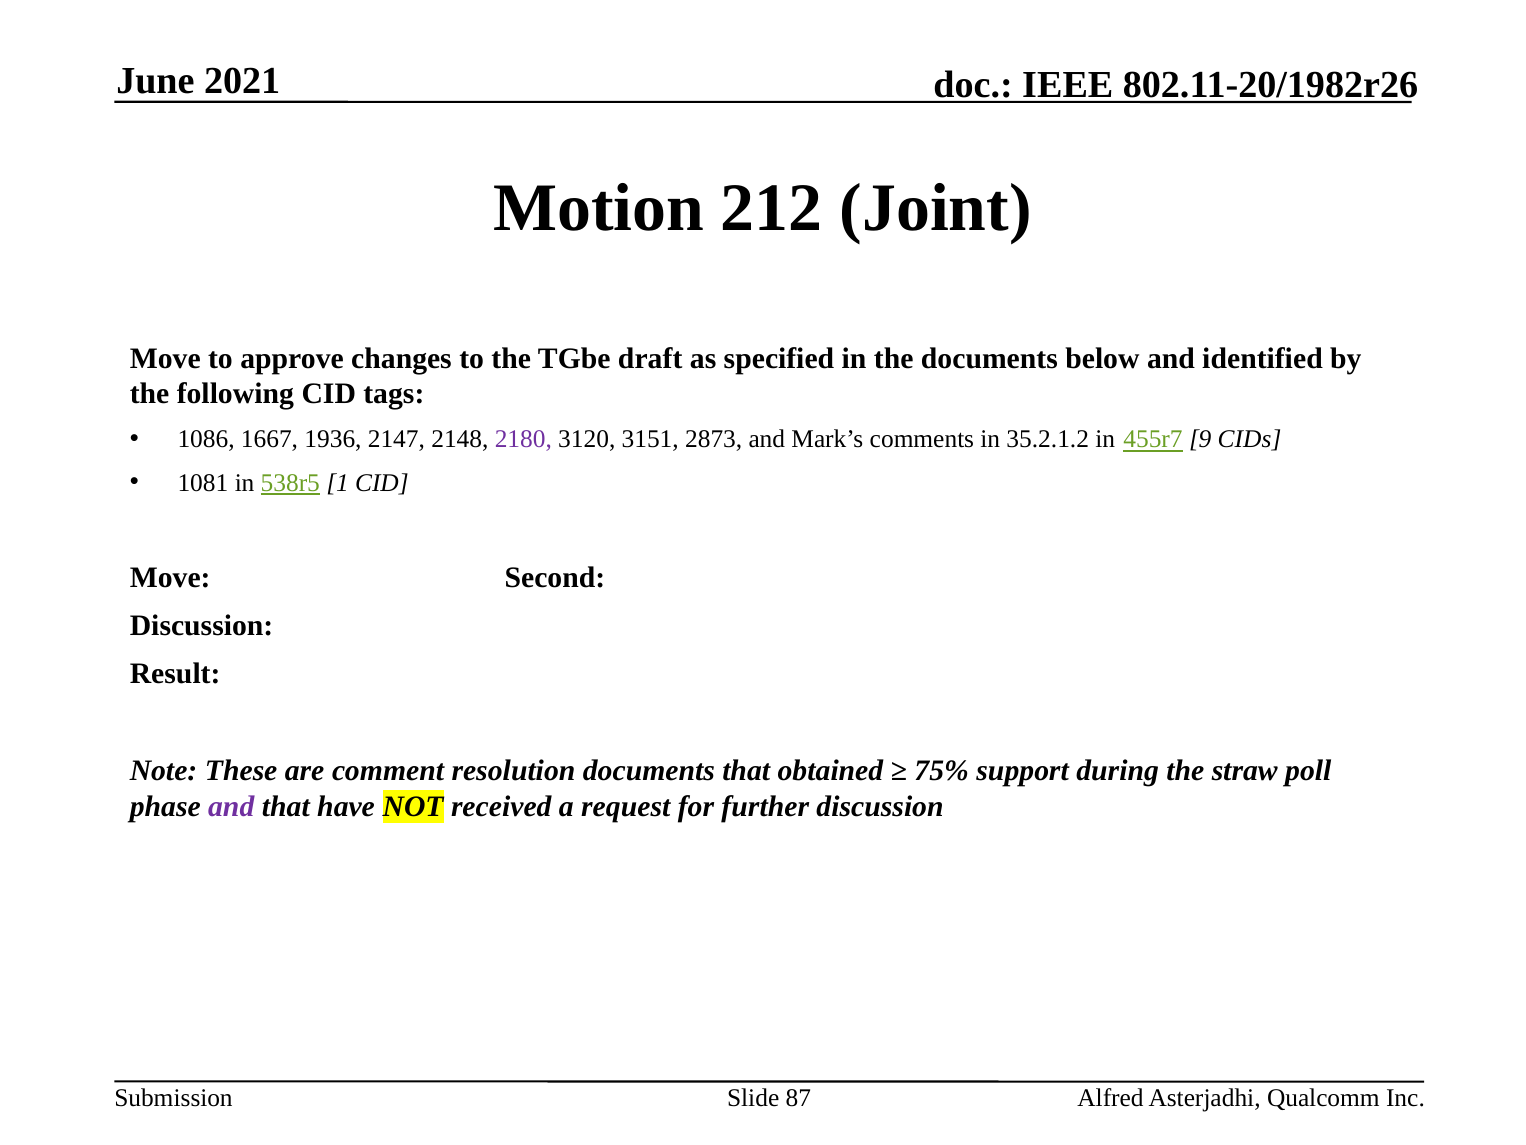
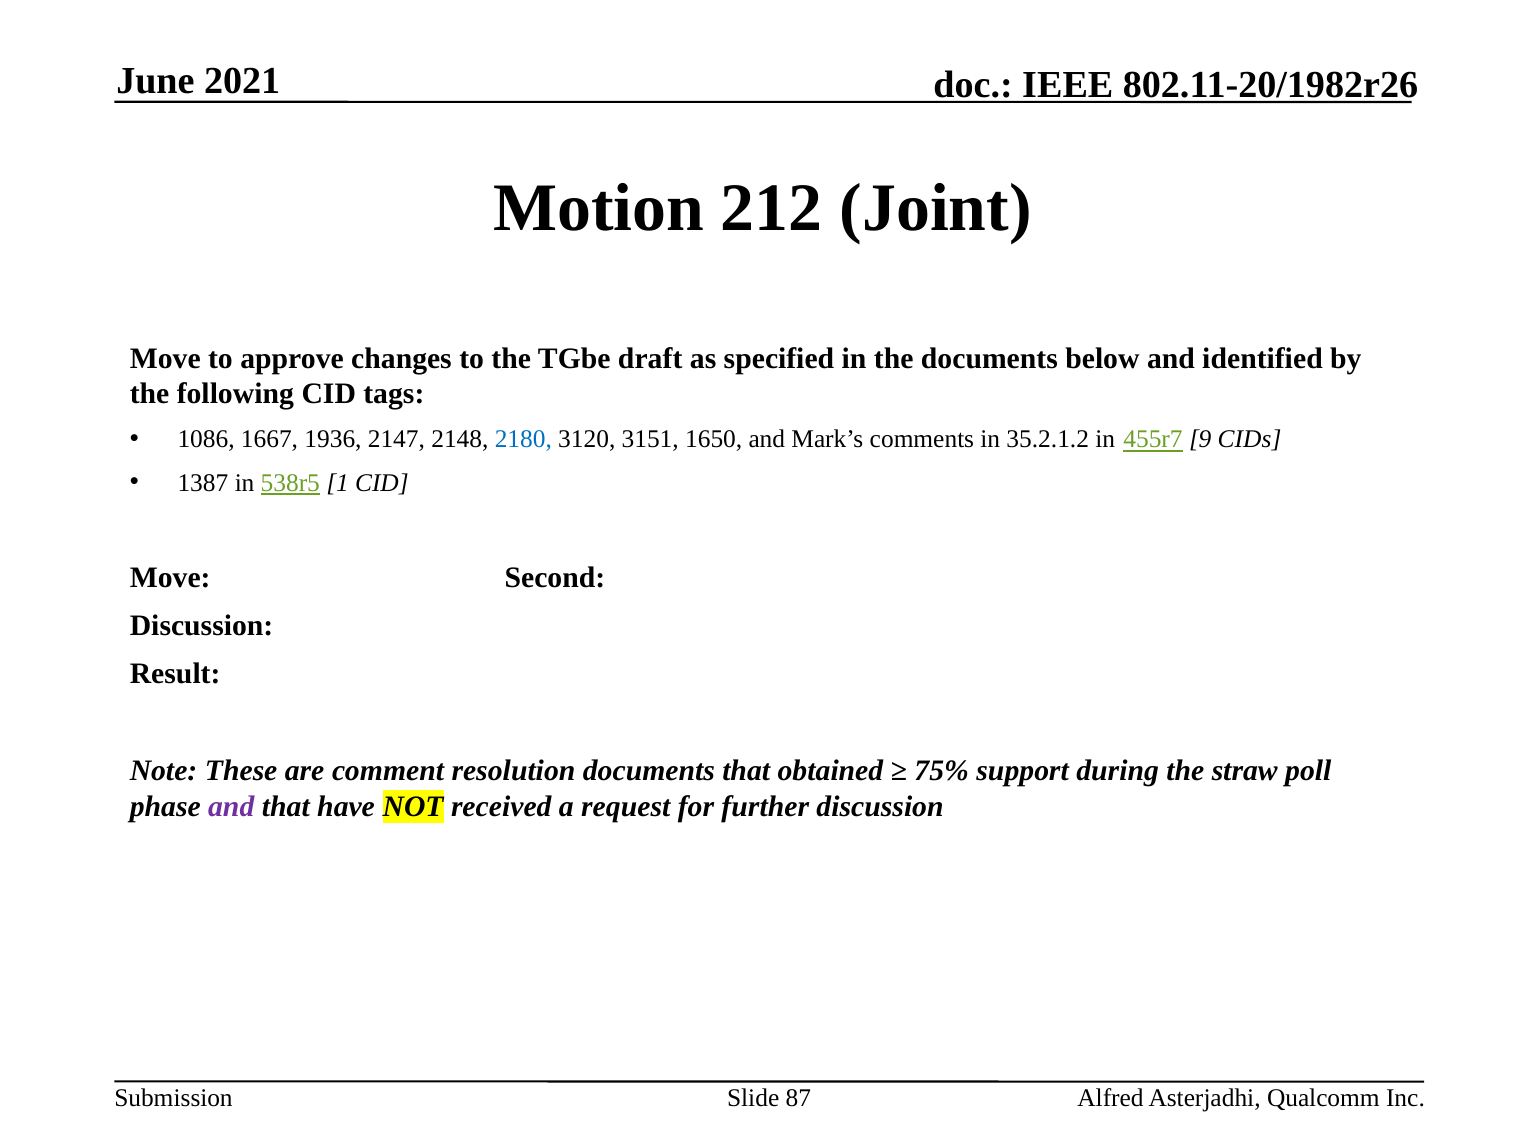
2180 colour: purple -> blue (523, 439)
2873: 2873 -> 1650 (714, 439)
1081: 1081 -> 1387 (203, 483)
